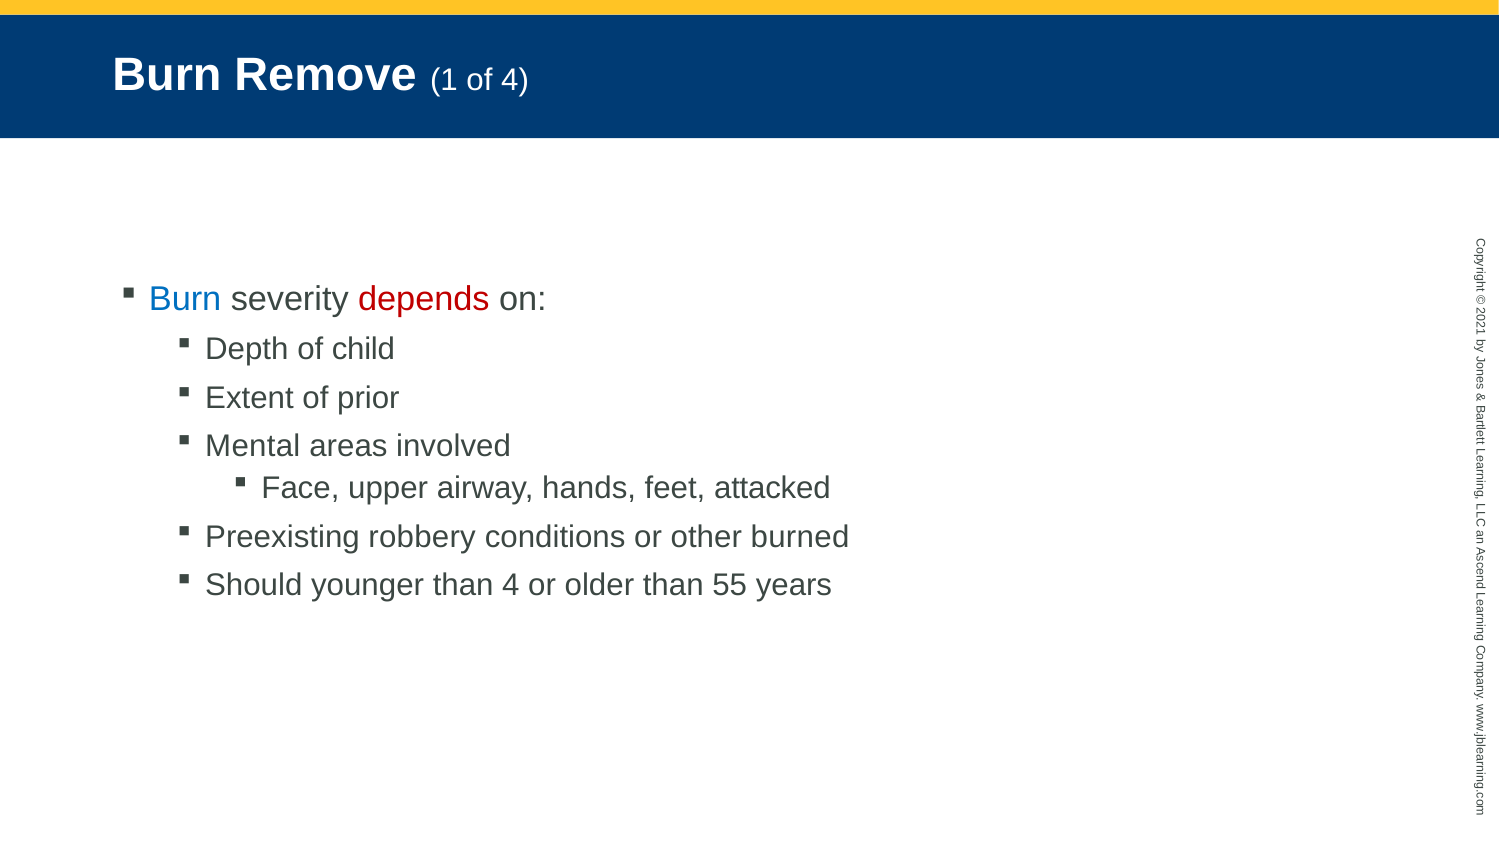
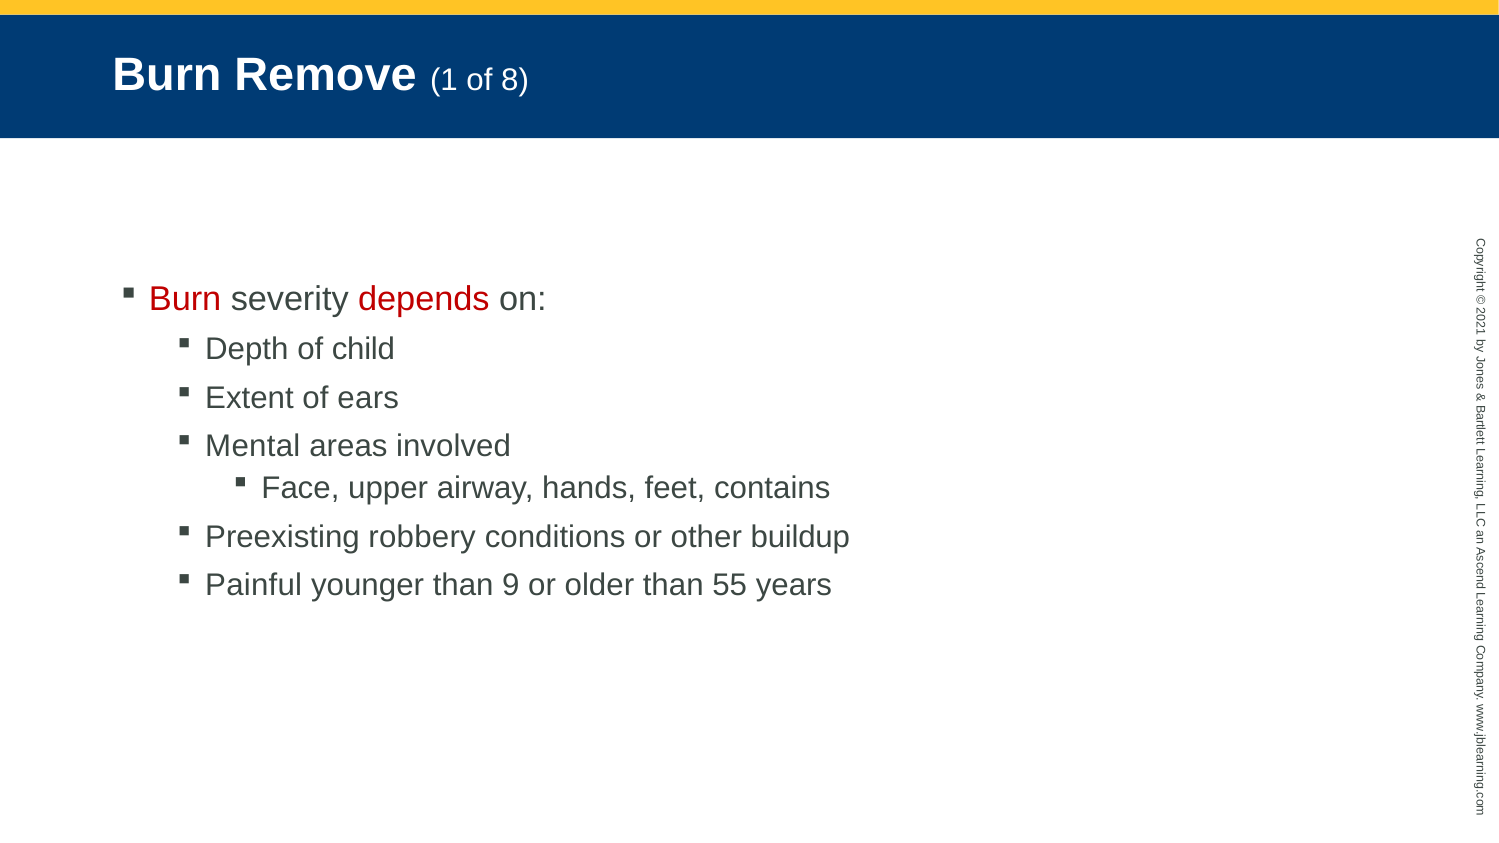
of 4: 4 -> 8 (515, 80)
Burn colour: blue -> red (185, 300)
prior: prior -> ears (368, 398)
attacked: attacked -> contains (772, 489)
burned: burned -> buildup (800, 537)
Should: Should -> Painful (254, 585)
than 4: 4 -> 9 (511, 585)
